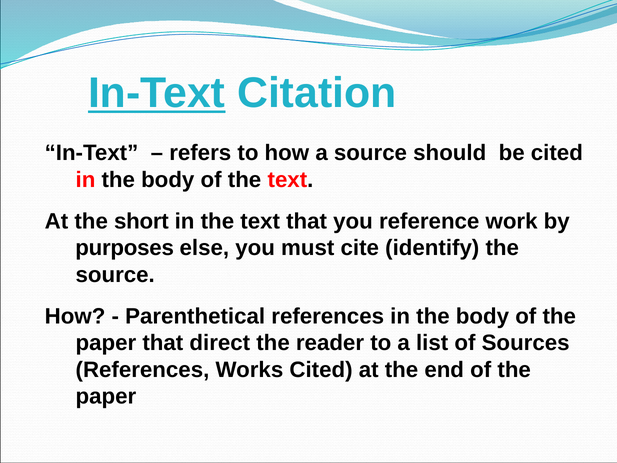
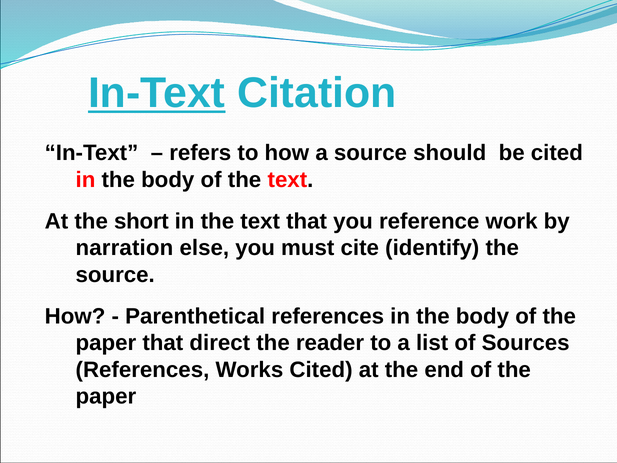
purposes: purposes -> narration (124, 248)
